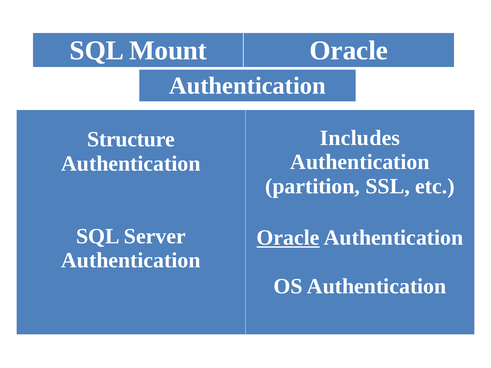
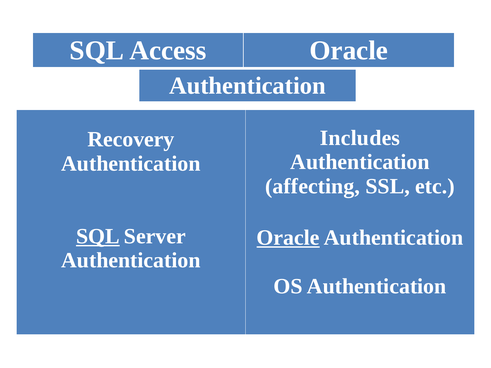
Mount: Mount -> Access (168, 50)
Structure: Structure -> Recovery (131, 139)
partition: partition -> affecting (313, 186)
SQL underline: none -> present (98, 236)
